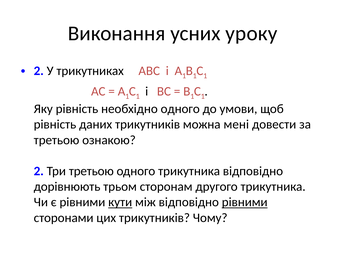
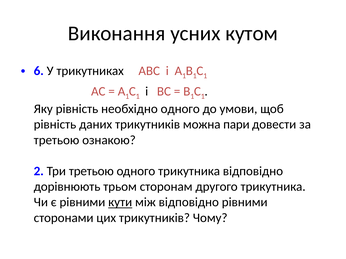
уроку: уроку -> кутом (252, 33)
2: 2 -> 6 (39, 71)
мені: мені -> пари (236, 125)
рівними underline: present -> none (245, 203)
